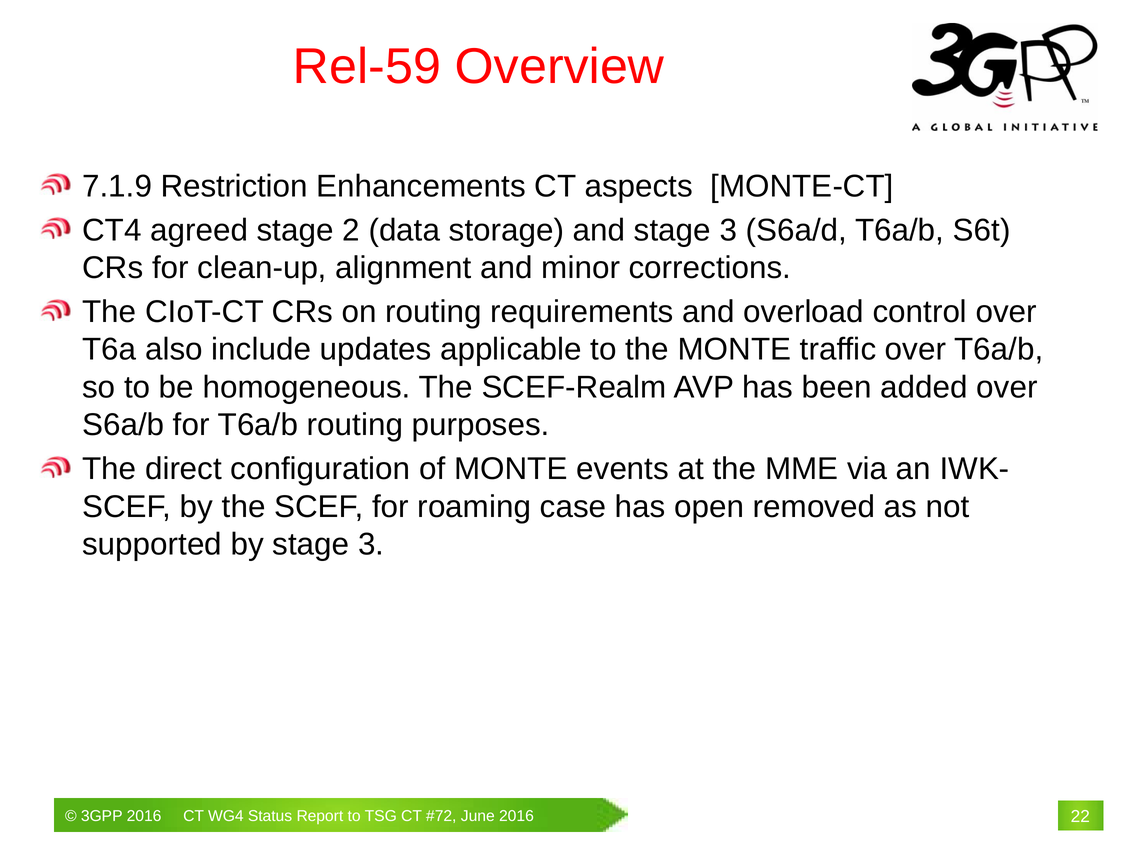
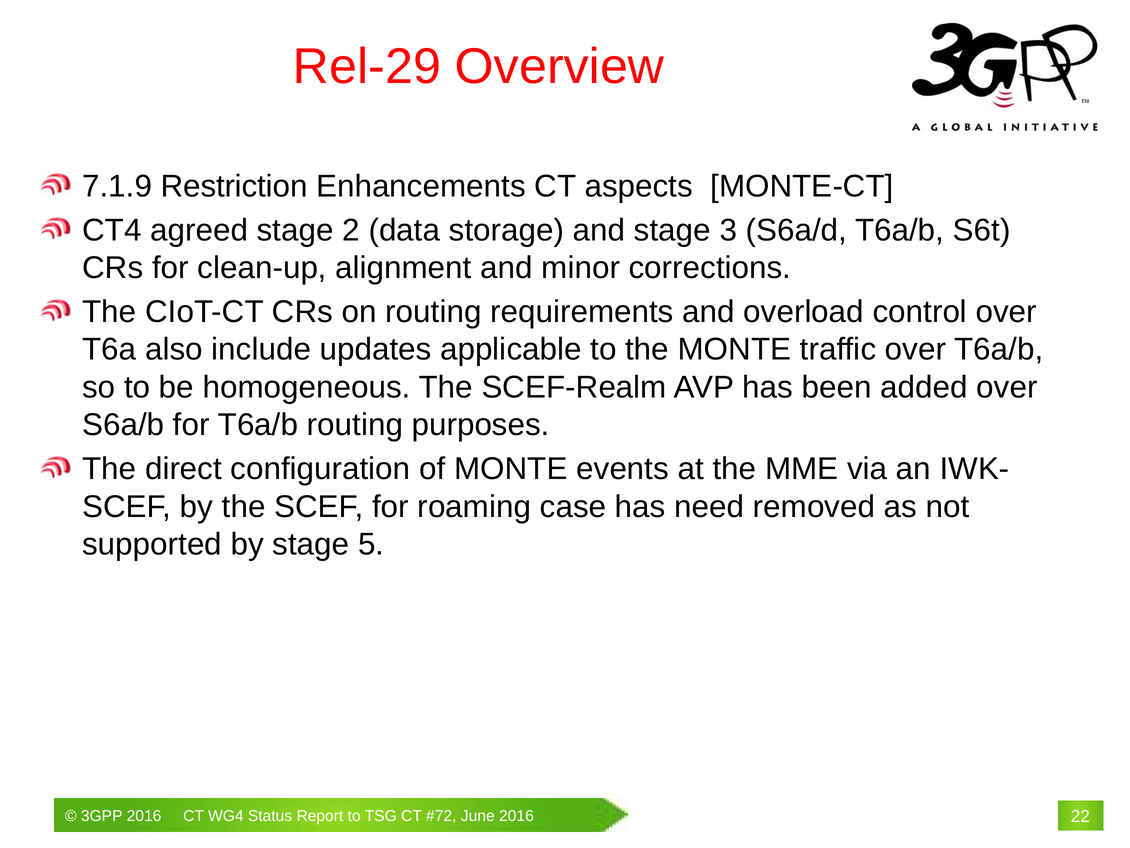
Rel-59: Rel-59 -> Rel-29 (367, 67)
open: open -> need (709, 506)
by stage 3: 3 -> 5 (371, 544)
